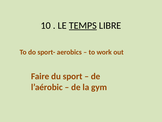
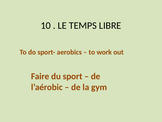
TEMPS underline: present -> none (83, 25)
